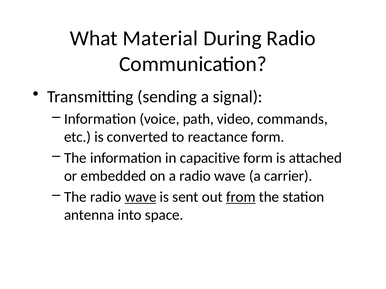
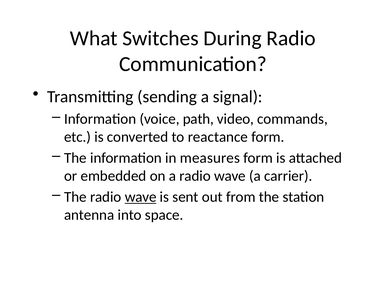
Material: Material -> Switches (160, 38)
capacitive: capacitive -> measures (210, 158)
from underline: present -> none (241, 197)
